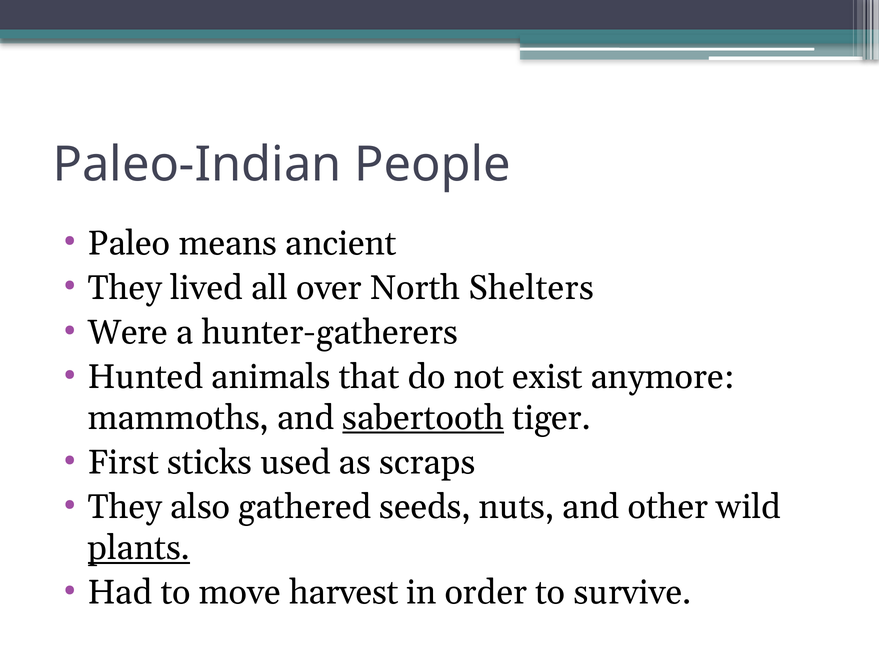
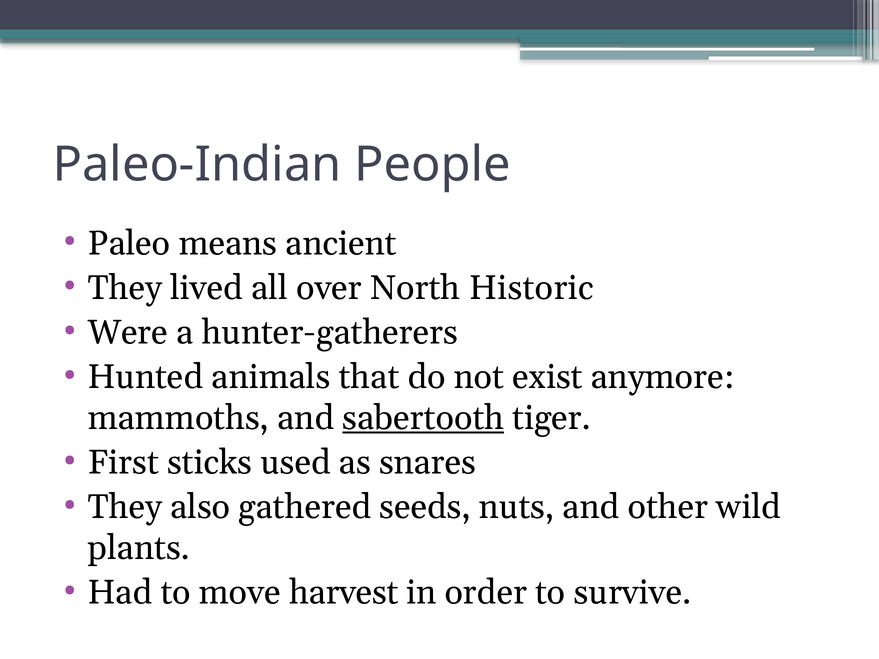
Shelters: Shelters -> Historic (531, 288)
scraps: scraps -> snares (427, 463)
plants underline: present -> none (139, 548)
